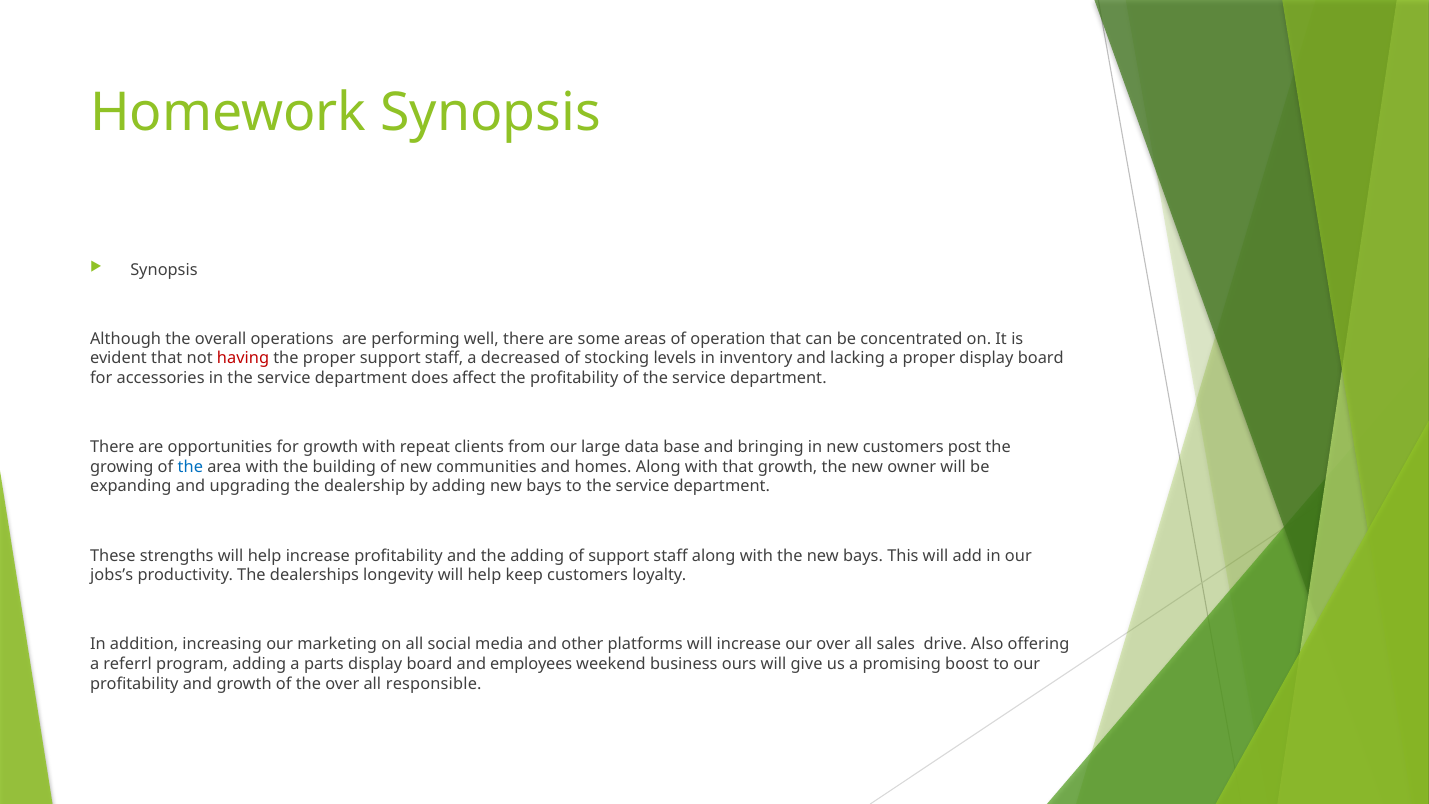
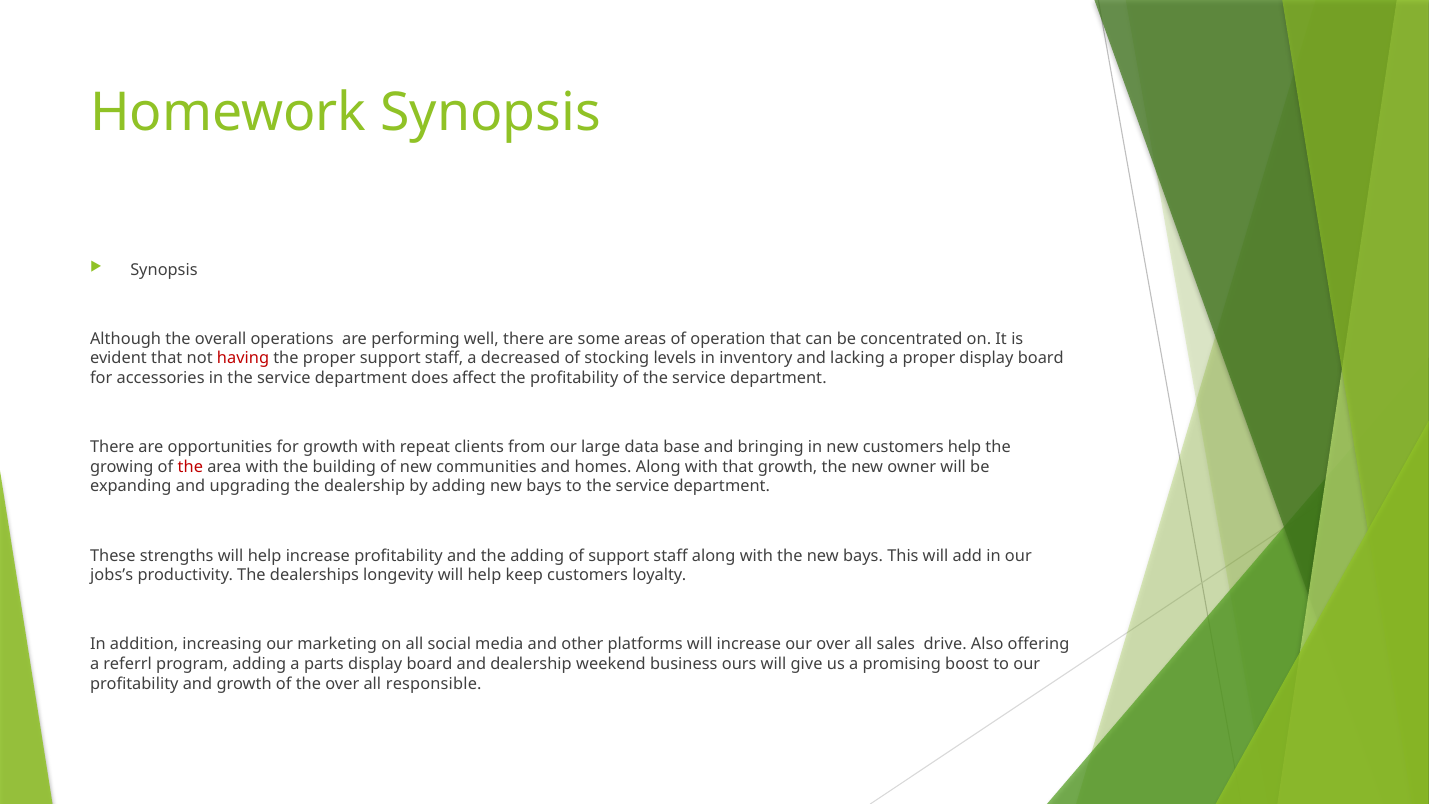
customers post: post -> help (965, 447)
the colour: blue -> red (190, 467)
and employees: employees -> dealership (531, 664)
